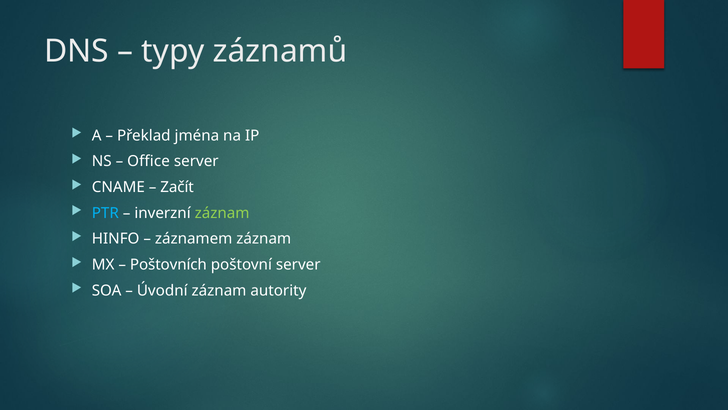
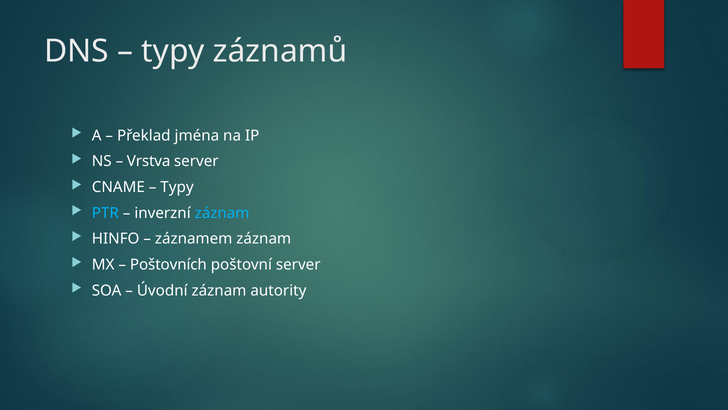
Office: Office -> Vrstva (149, 161)
Začít: Začít -> Typy (177, 187)
záznam colour: light green -> light blue (222, 213)
